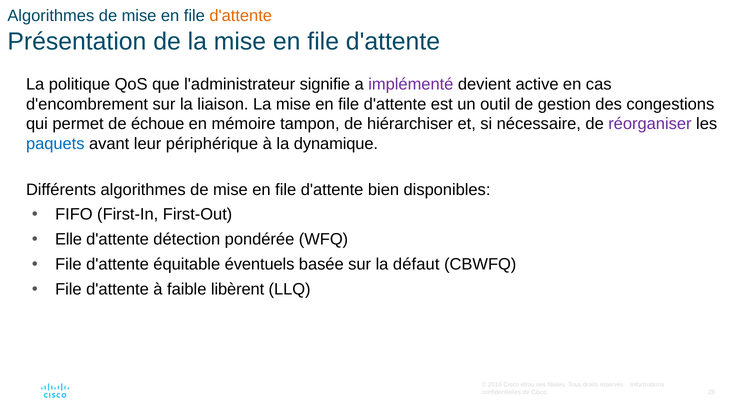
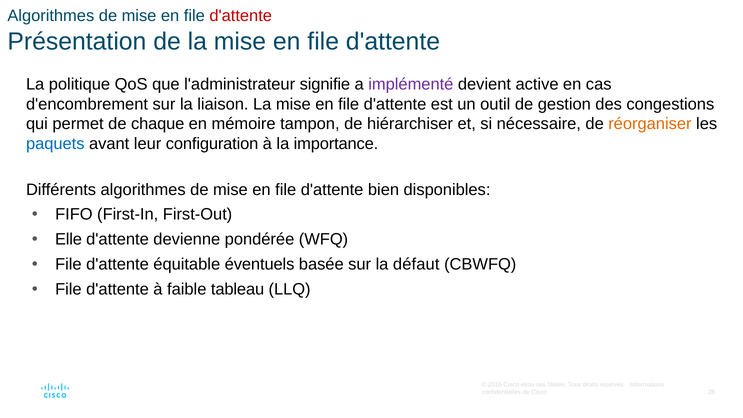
d'attente colour: orange -> red (241, 16)
échoue: échoue -> chaque (158, 124)
réorganiser colour: purple -> orange (650, 124)
périphérique: périphérique -> configuration (212, 144)
dynamique: dynamique -> importance (336, 144)
détection: détection -> devienne (187, 239)
libèrent: libèrent -> tableau (238, 290)
